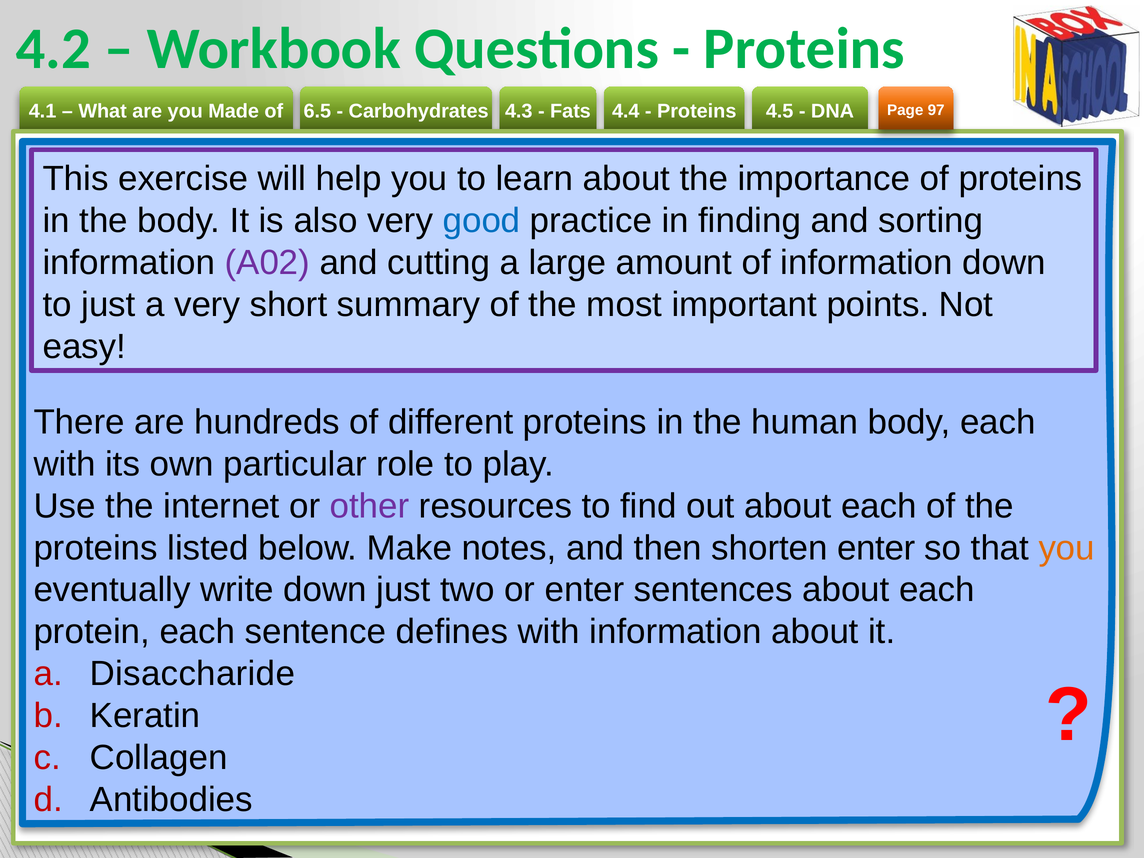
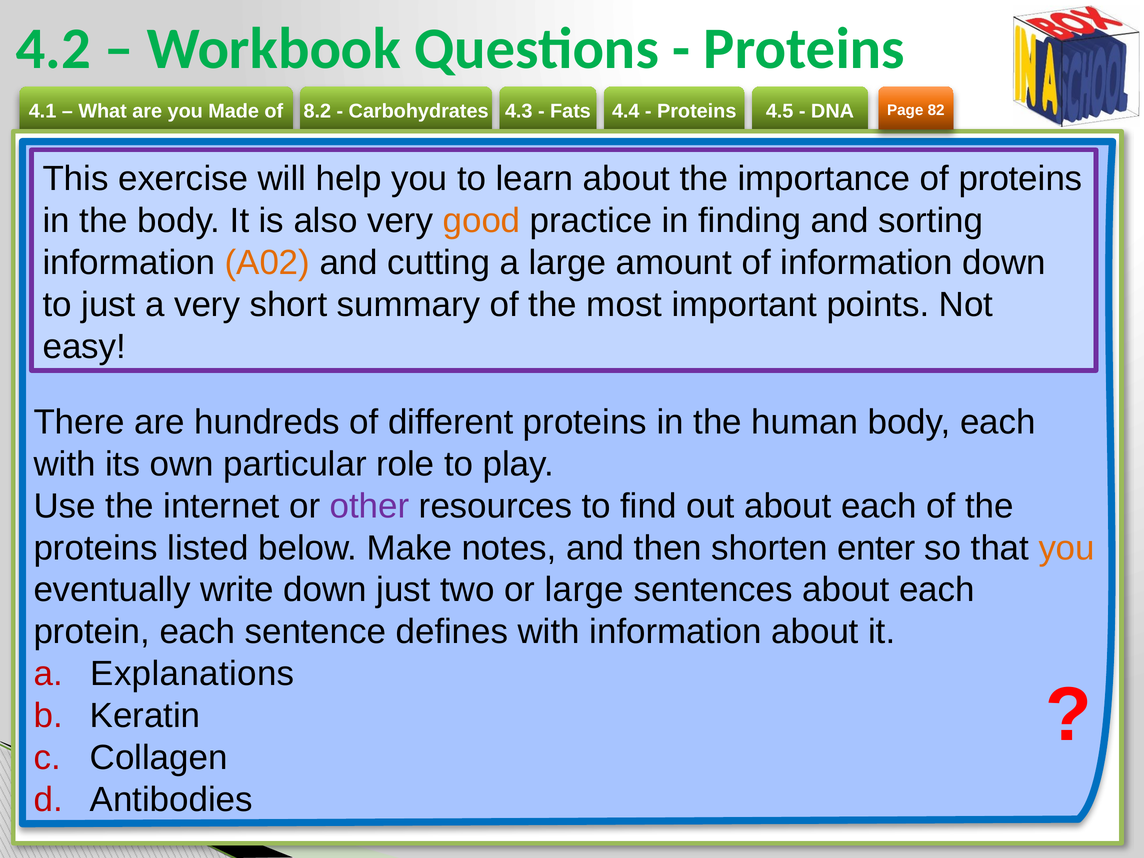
6.5: 6.5 -> 8.2 (317, 111)
97: 97 -> 82 (936, 110)
good colour: blue -> orange (482, 221)
A02 colour: purple -> orange (267, 263)
or enter: enter -> large (584, 590)
Disaccharide: Disaccharide -> Explanations (192, 674)
